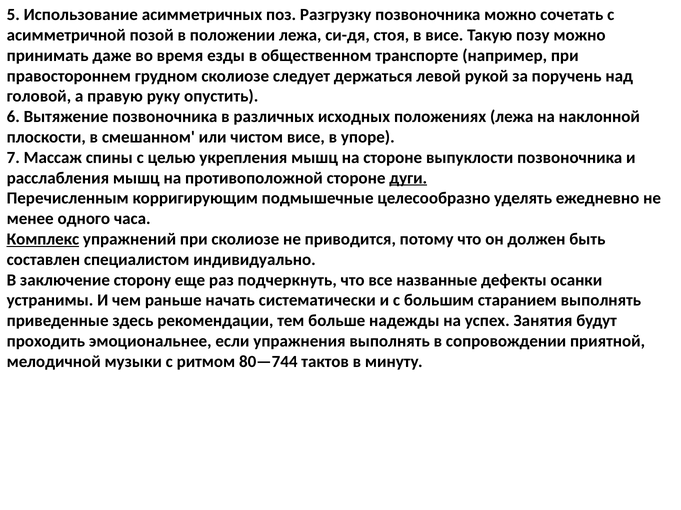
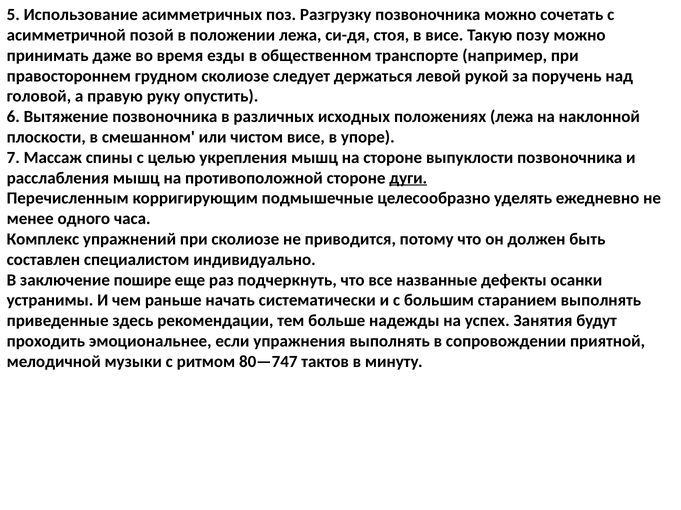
Комплекс underline: present -> none (43, 239)
сторону: сторону -> пошире (142, 280)
80—744: 80—744 -> 80—747 (268, 362)
